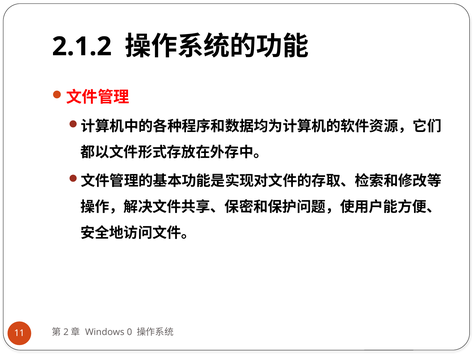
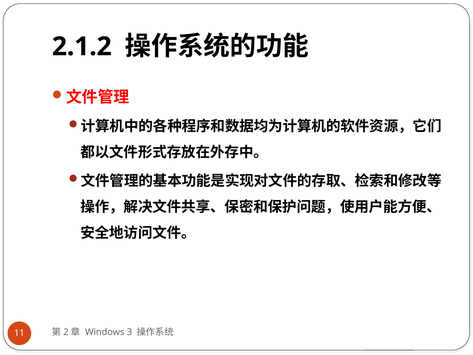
0: 0 -> 3 (129, 332)
